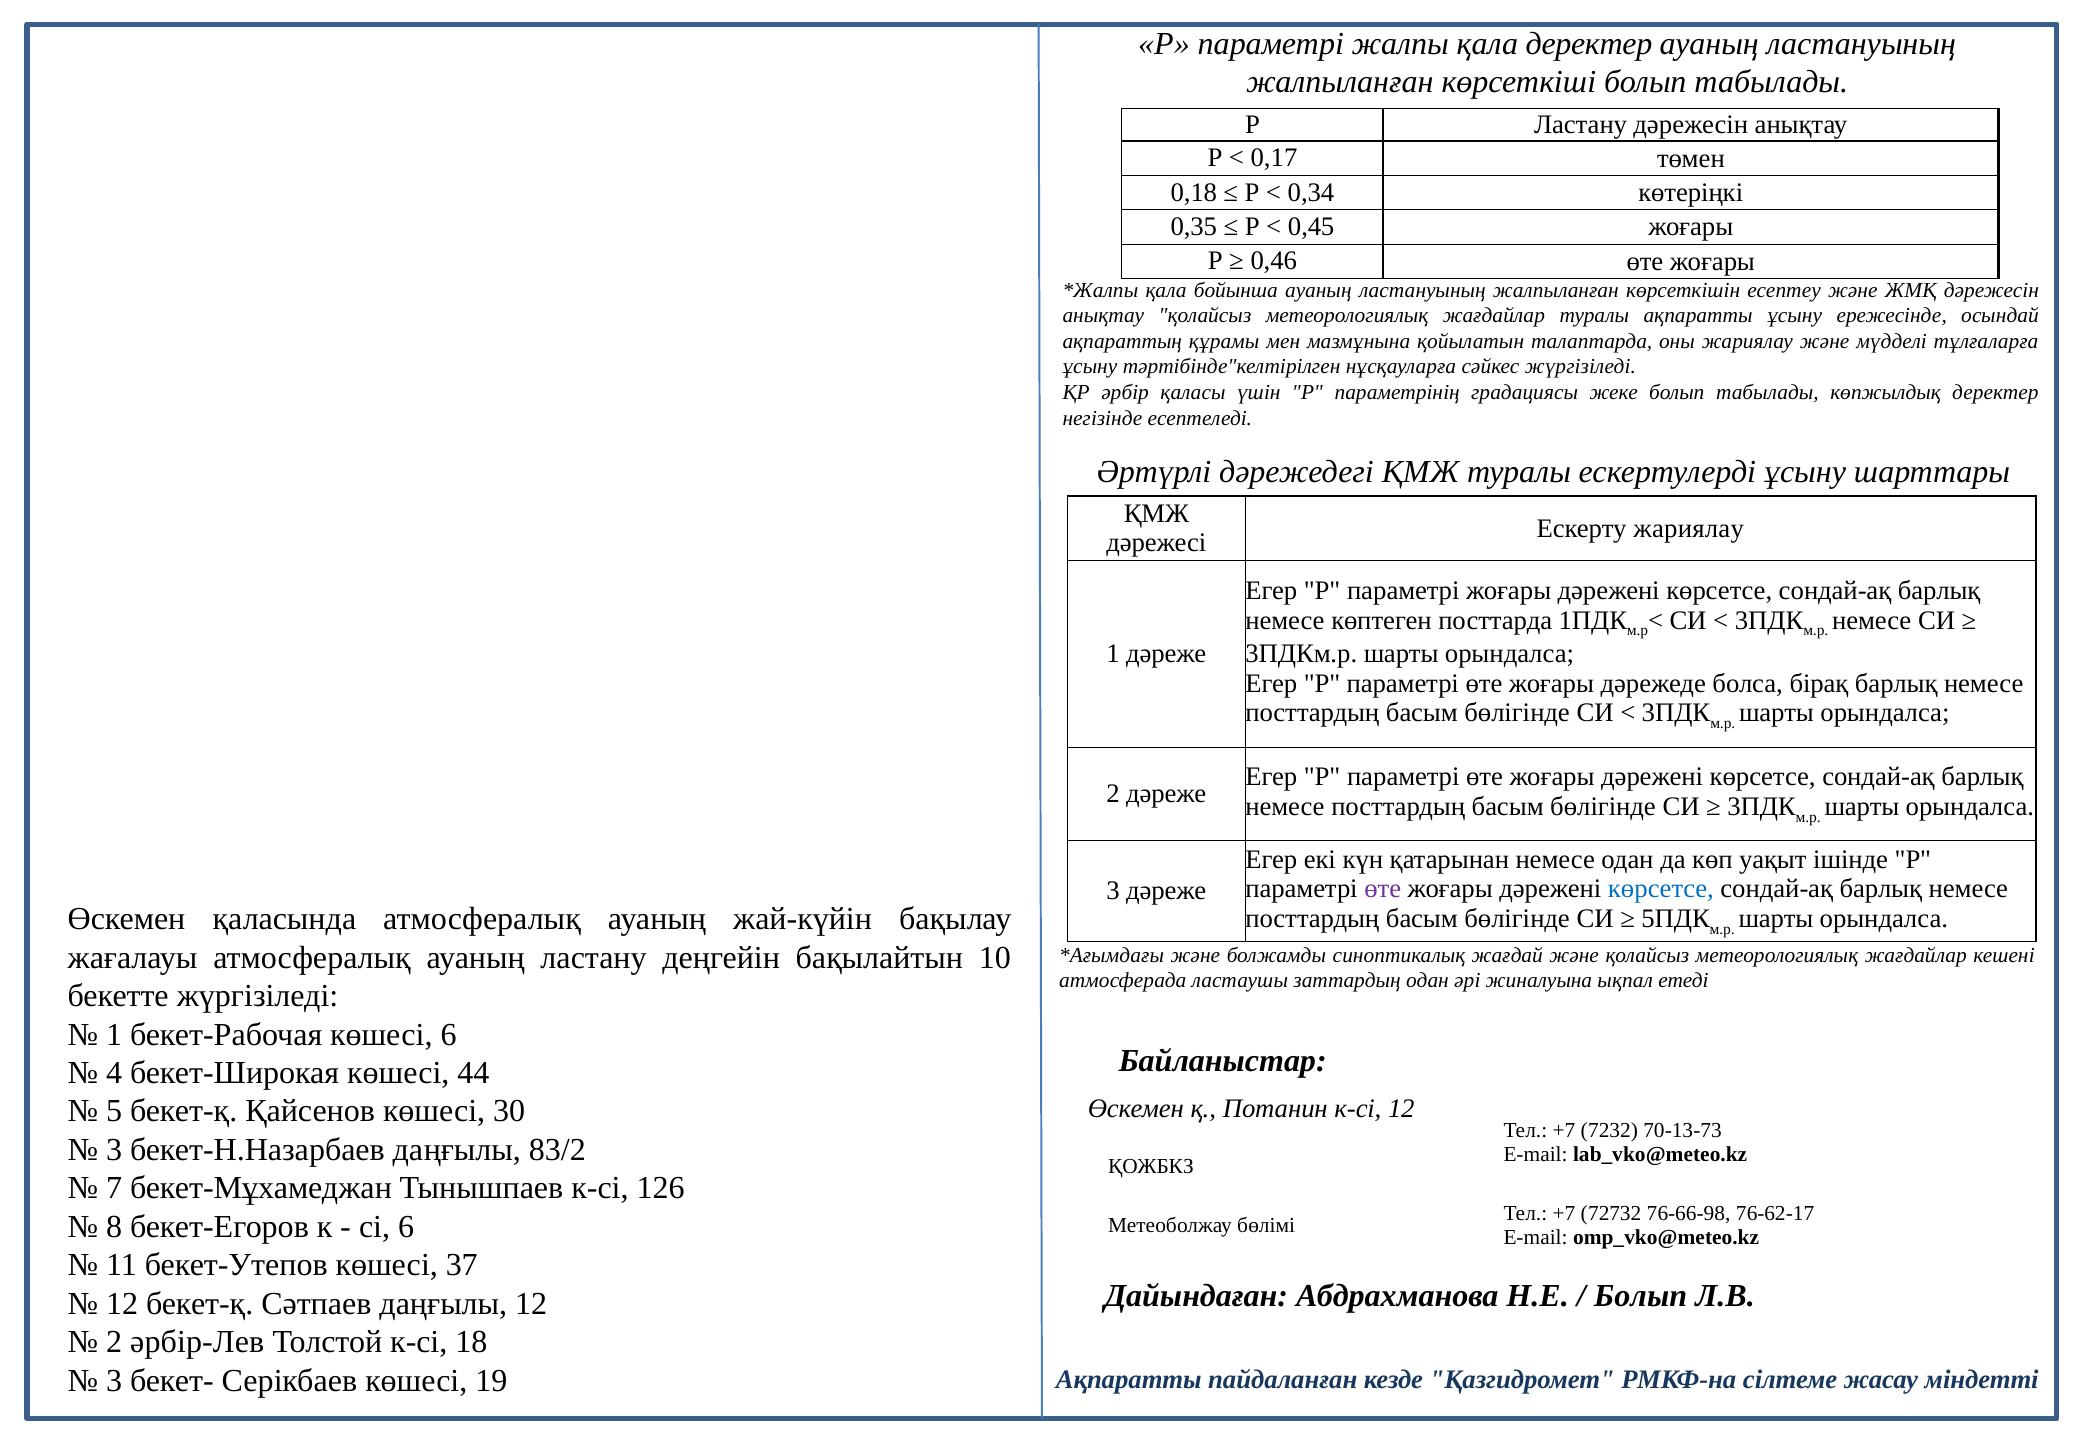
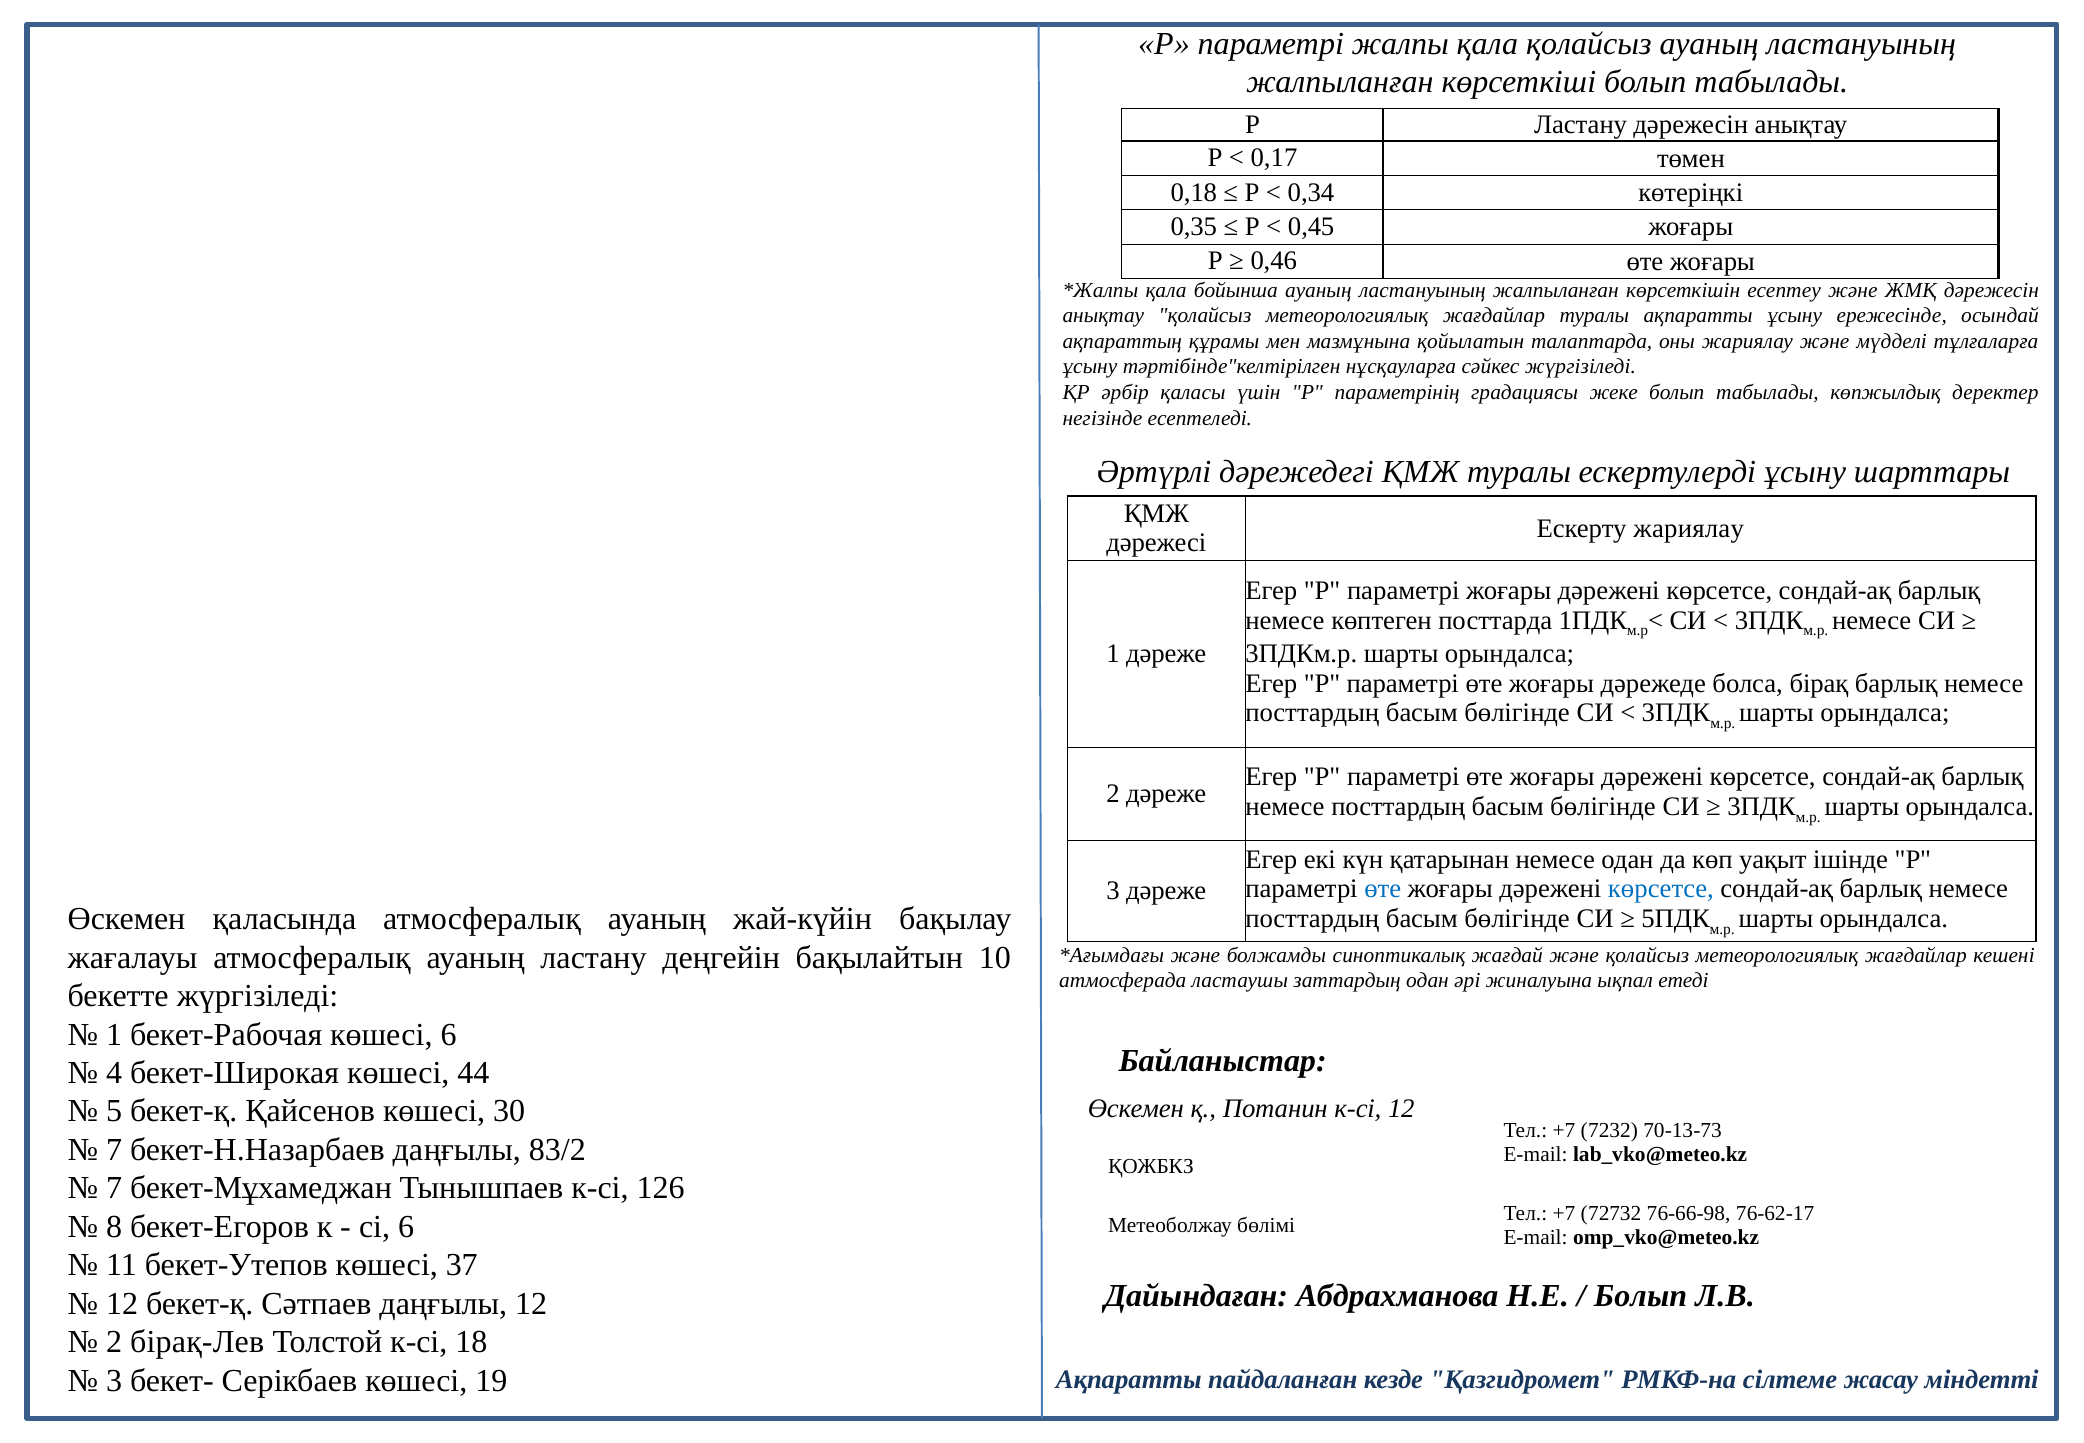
қала деректер: деректер -> қолайсыз (1589, 44)
өте colour: purple -> blue (1383, 889)
3: 3 -> 7 (114, 1150)
әрбір-Лев: әрбір-Лев -> бірақ-Лев (197, 1342)
